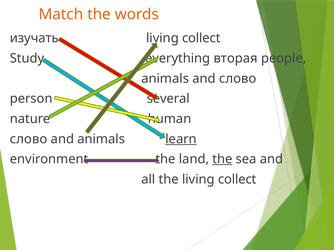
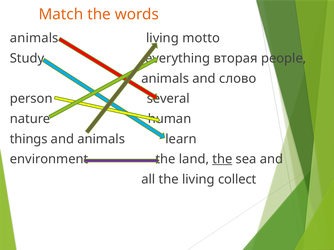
изучать: изучать -> animals (34, 38)
collect: collect -> motto (201, 38)
слово: слово -> things (29, 139)
learn underline: present -> none (181, 139)
